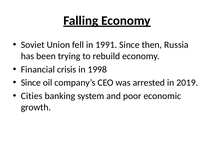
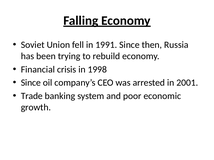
2019: 2019 -> 2001 (187, 83)
Cities: Cities -> Trade (32, 96)
